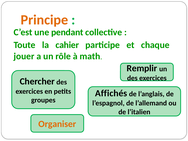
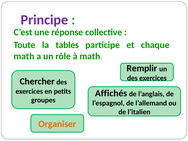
Principe colour: orange -> purple (44, 20)
pendant: pendant -> réponse (67, 32)
cahier: cahier -> tables (67, 45)
jouer: jouer -> math (24, 56)
